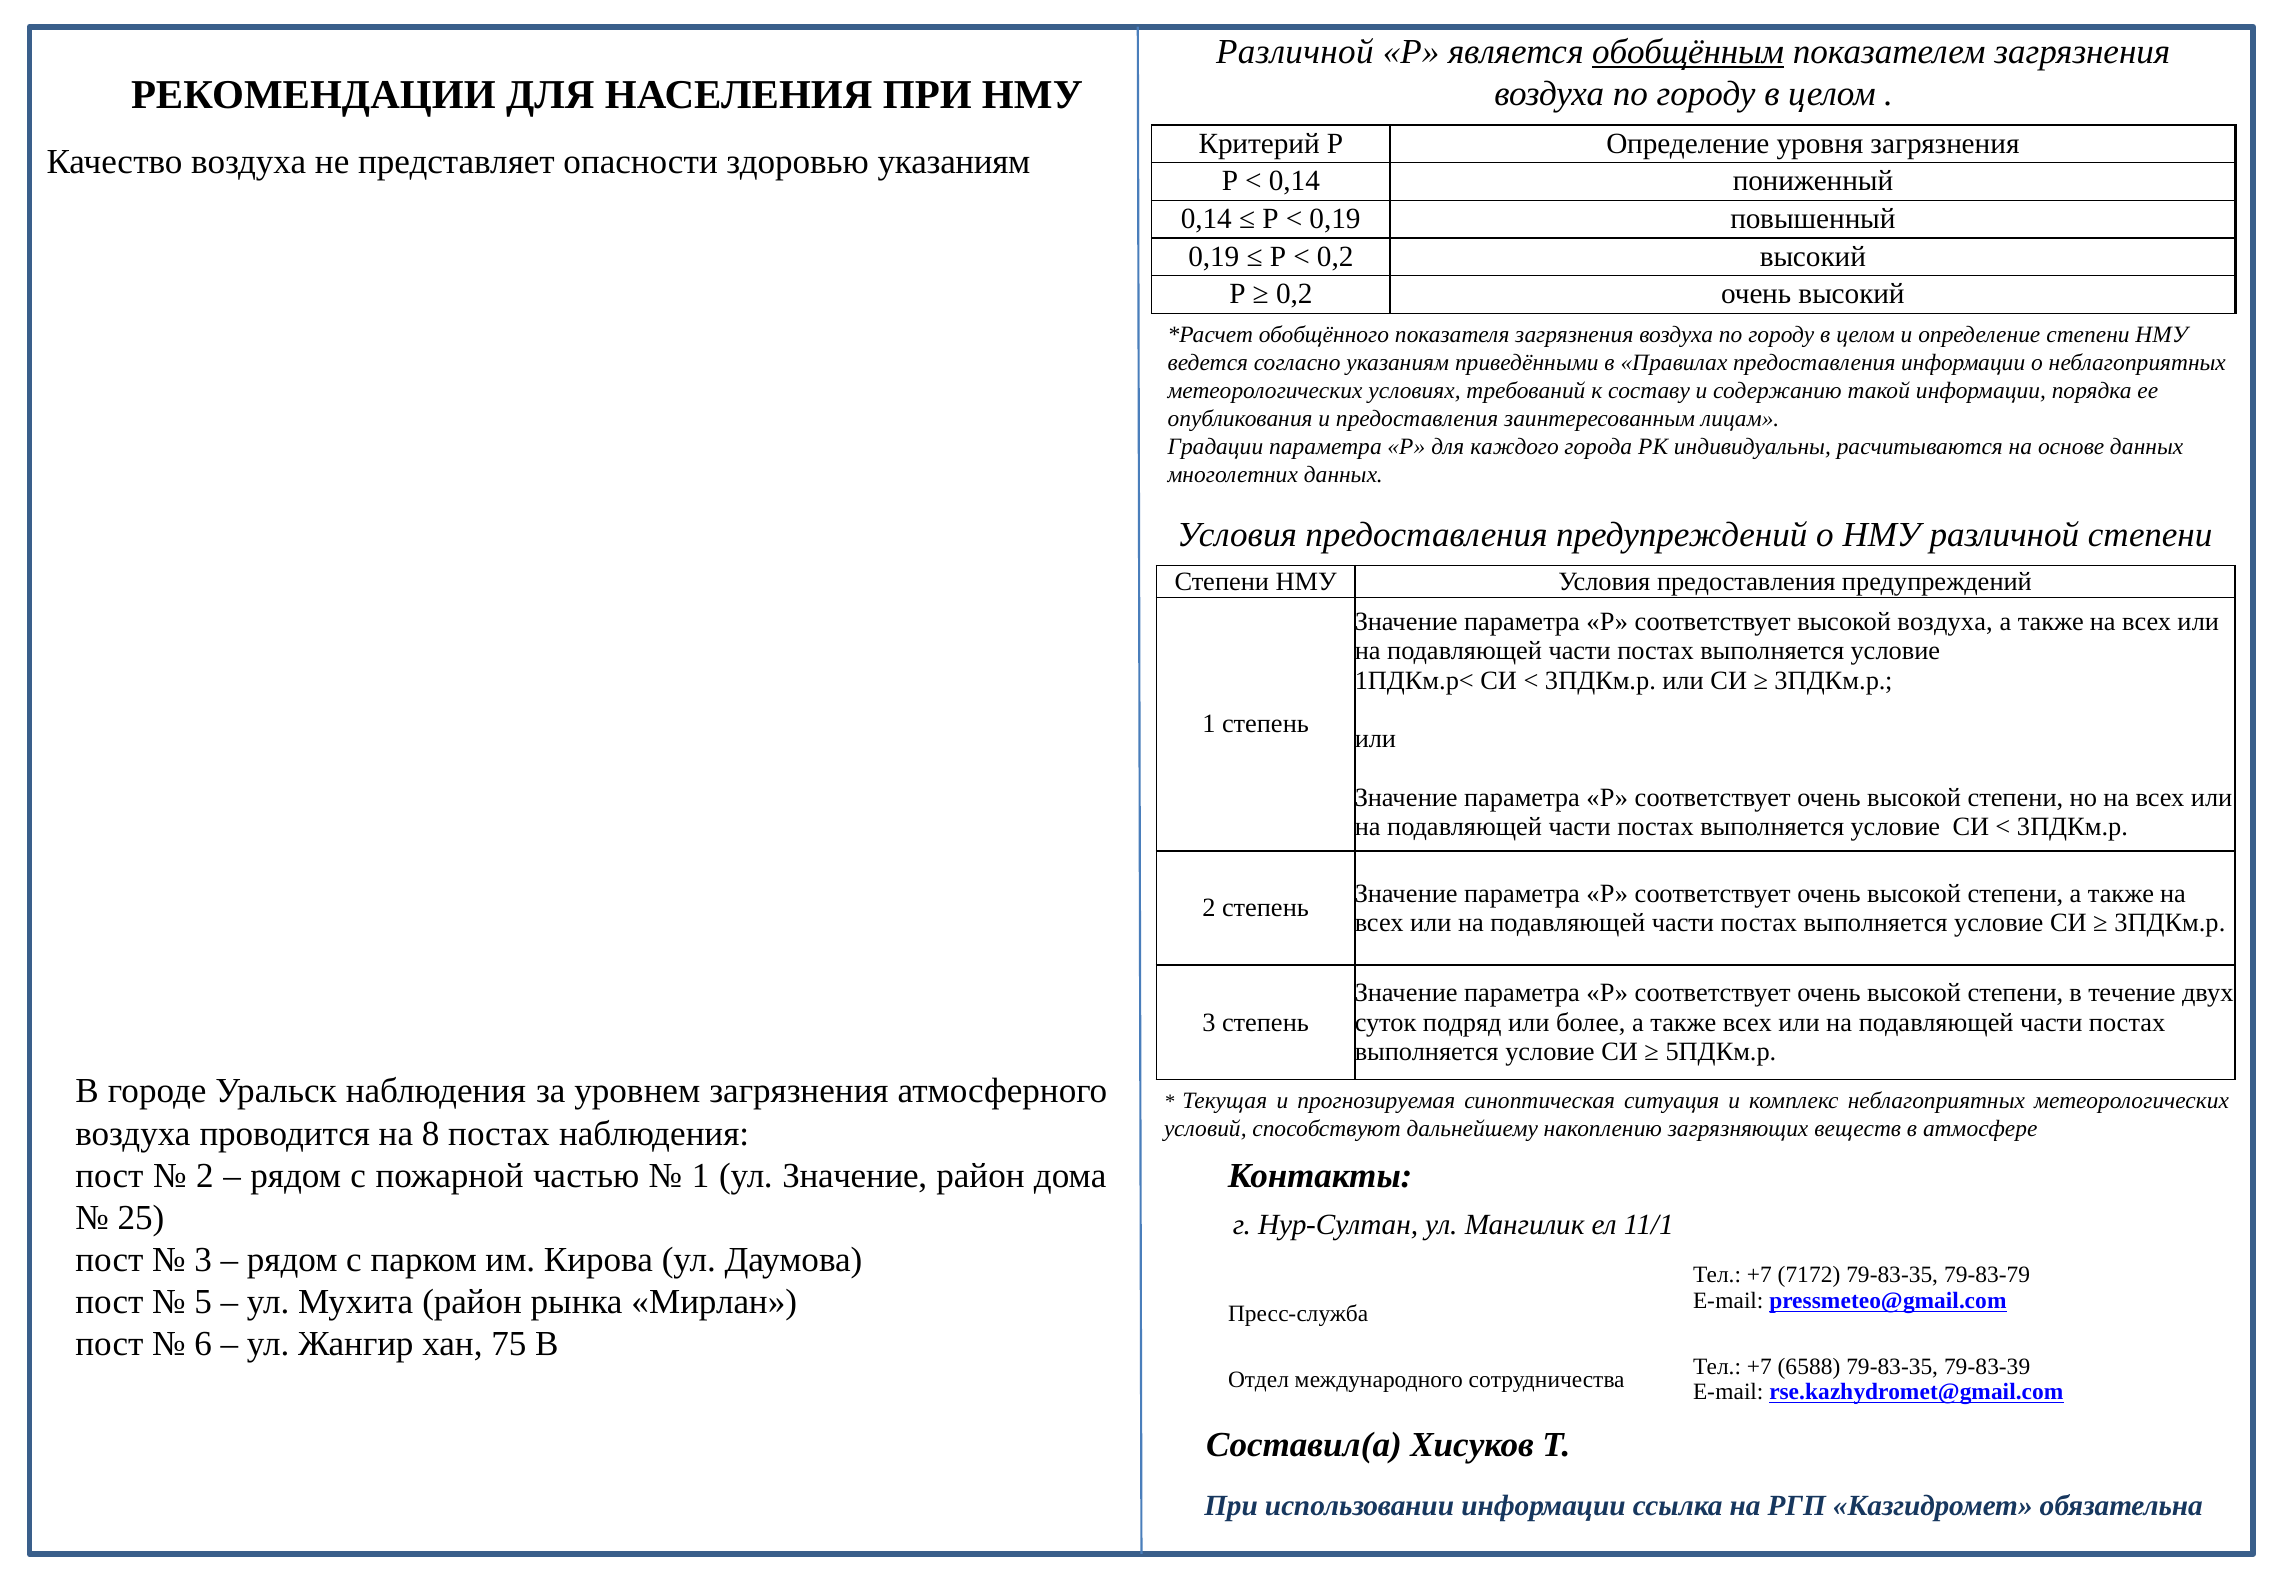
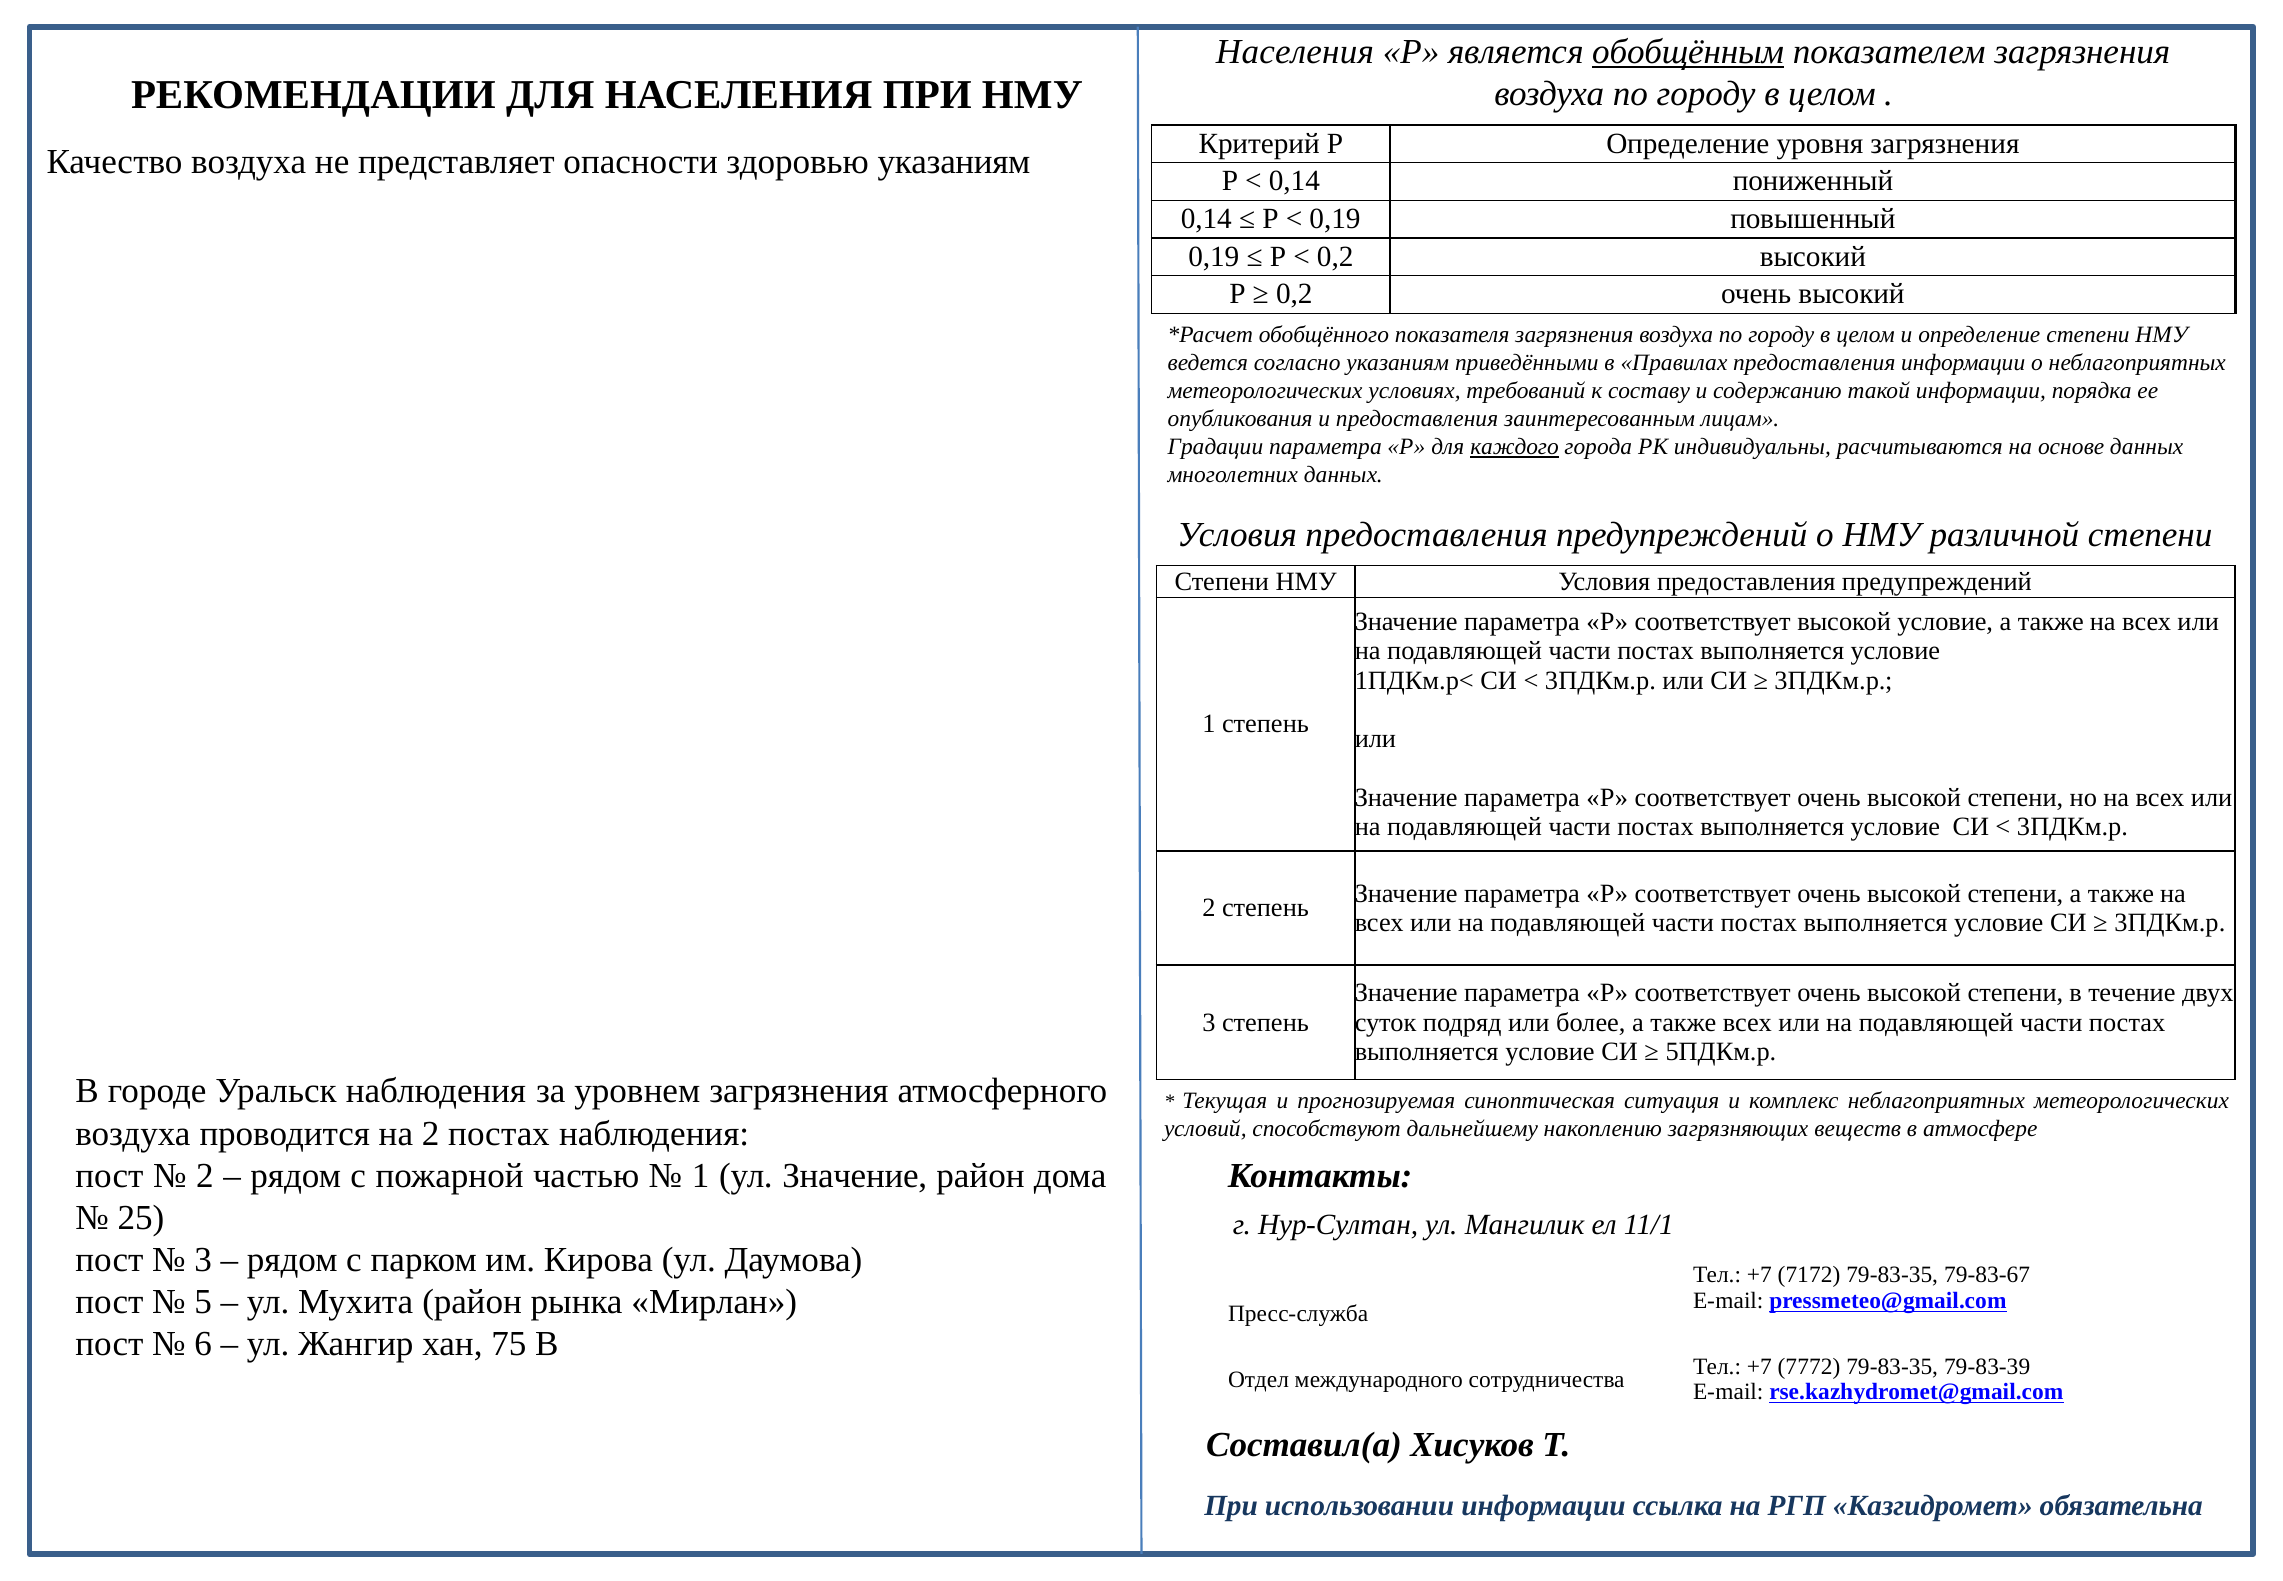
Различной: Различной -> Населения (1295, 52)
каждого underline: none -> present (1515, 447)
высокой воздуха: воздуха -> условие (1945, 622)
на 8: 8 -> 2 (431, 1133)
79-83-79: 79-83-79 -> 79-83-67 (1987, 1275)
6588: 6588 -> 7772 (1809, 1366)
